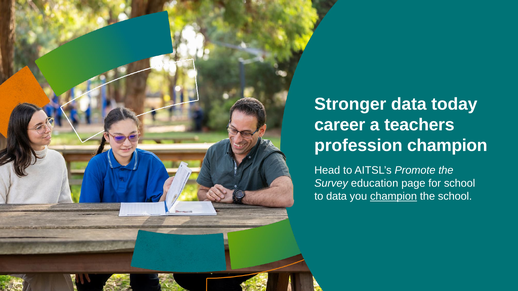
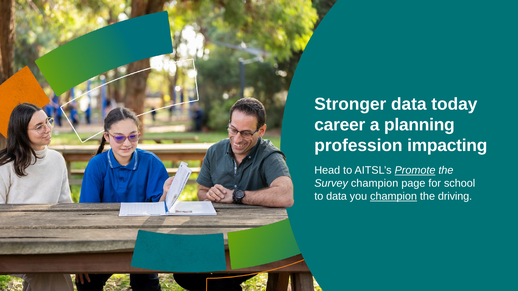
teachers: teachers -> planning (419, 125)
profession champion: champion -> impacting (447, 146)
Promote underline: none -> present (415, 171)
Survey education: education -> champion (375, 184)
the school: school -> driving (455, 196)
